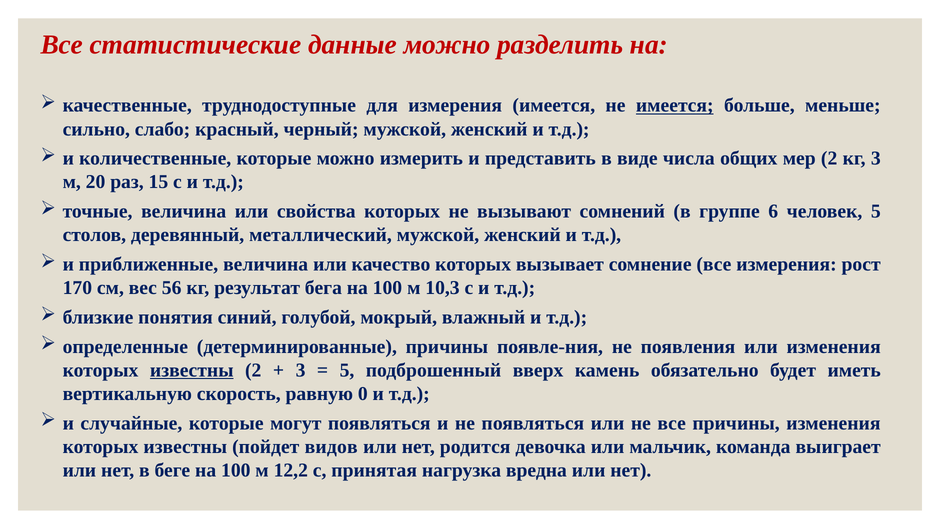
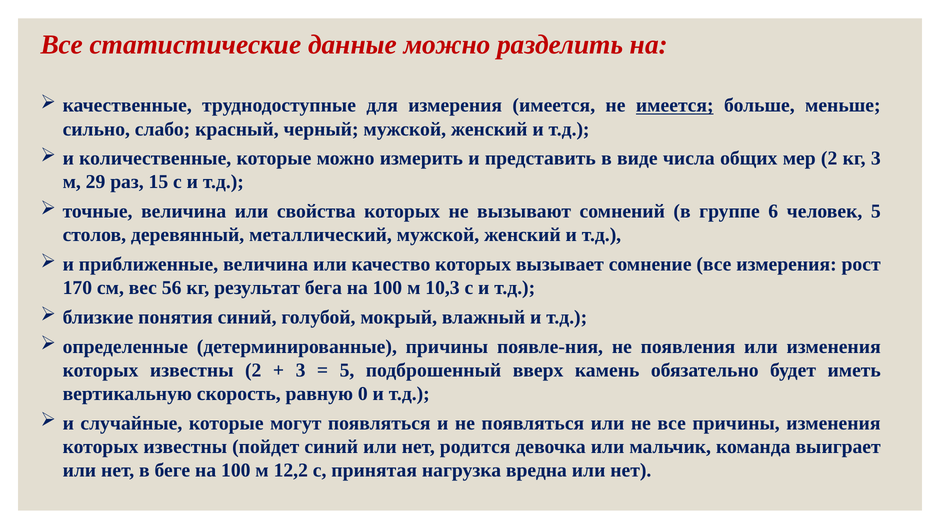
20: 20 -> 29 (96, 182)
известны underline: present -> none (192, 370)
пойдет видов: видов -> синий (331, 446)
